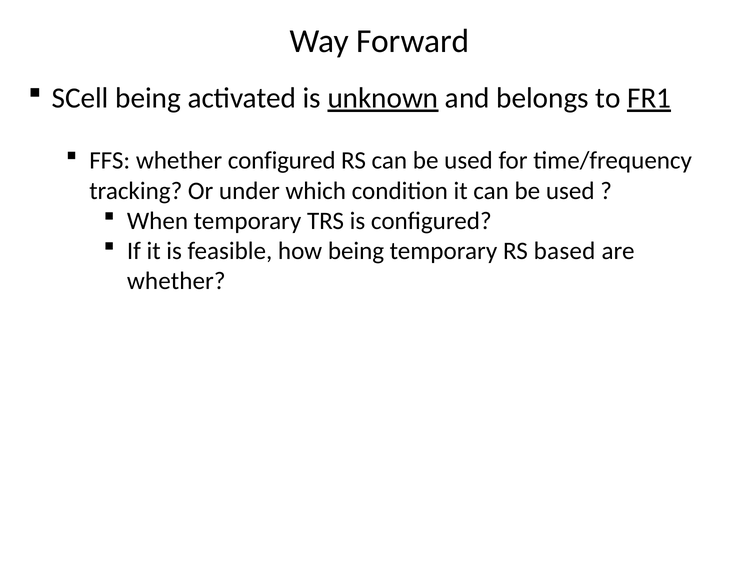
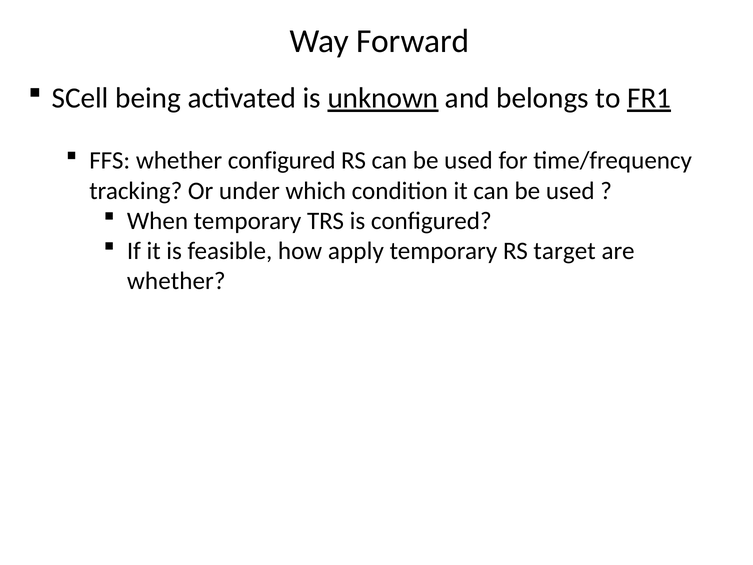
how being: being -> apply (356, 251)
based: based -> target (565, 251)
